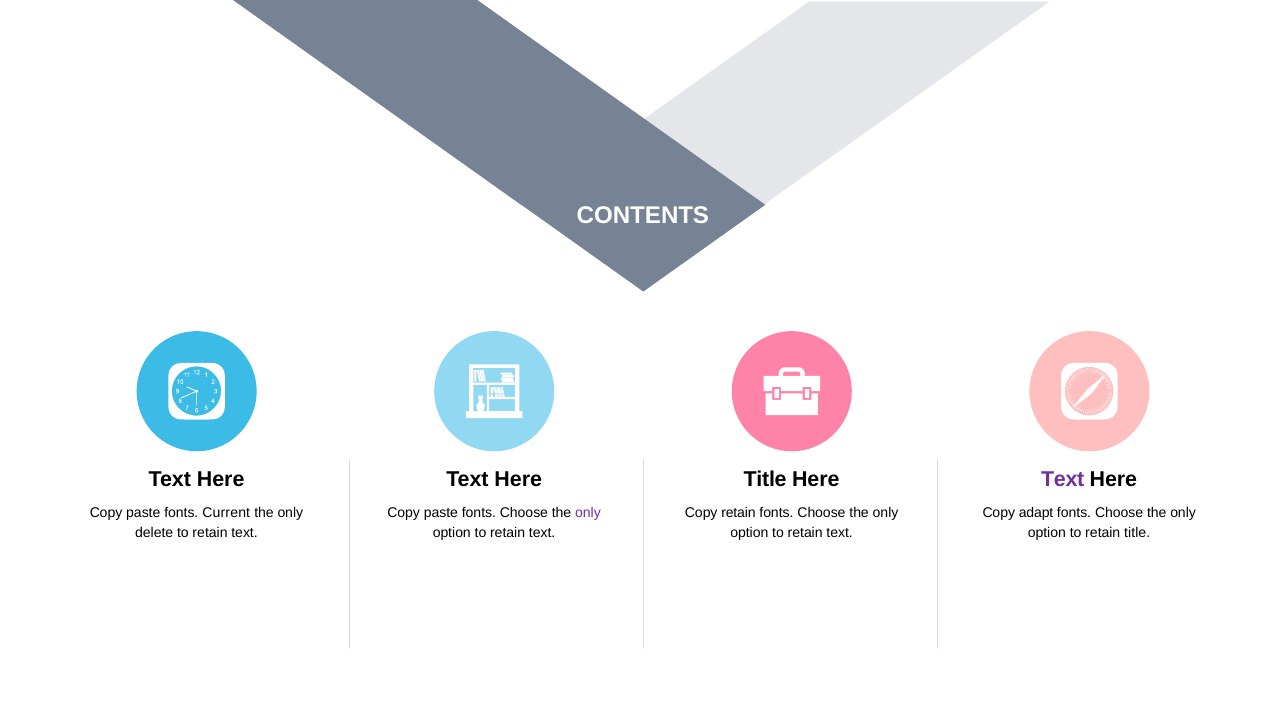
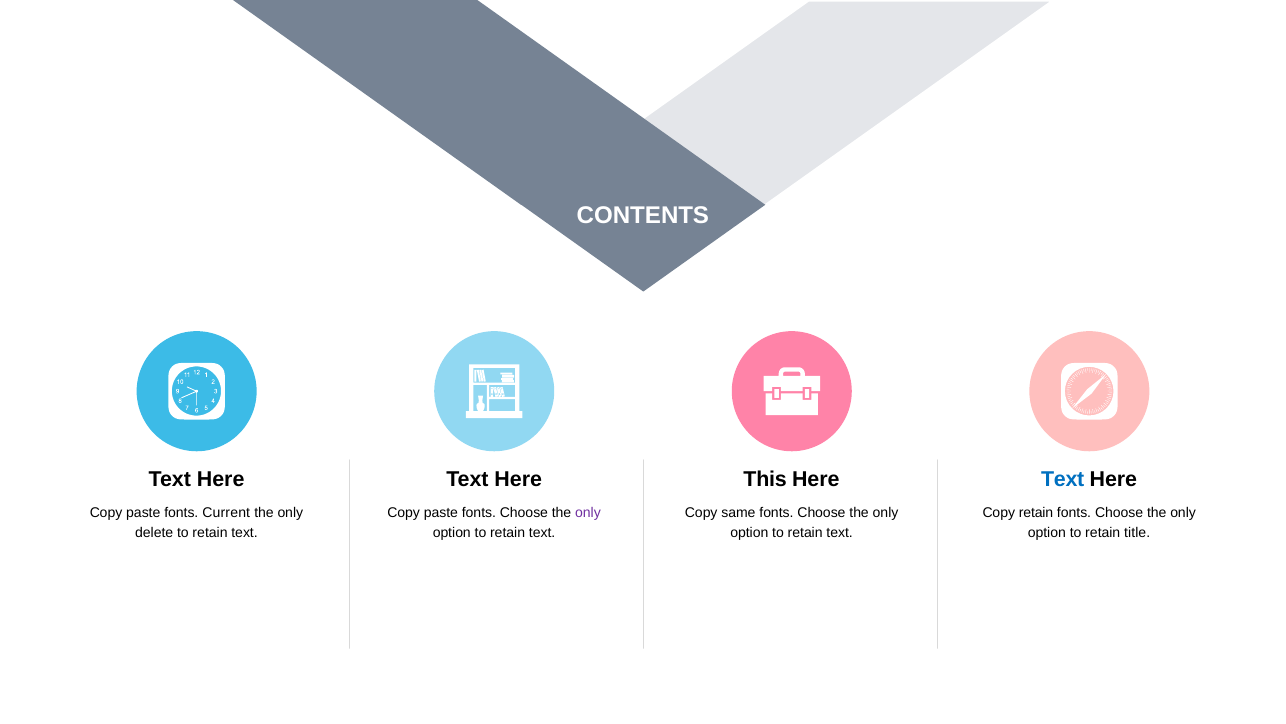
Title: Title -> This (765, 479)
Text colour: purple -> blue (1063, 479)
Copy retain: retain -> same (738, 512)
Copy adapt: adapt -> retain (1036, 512)
